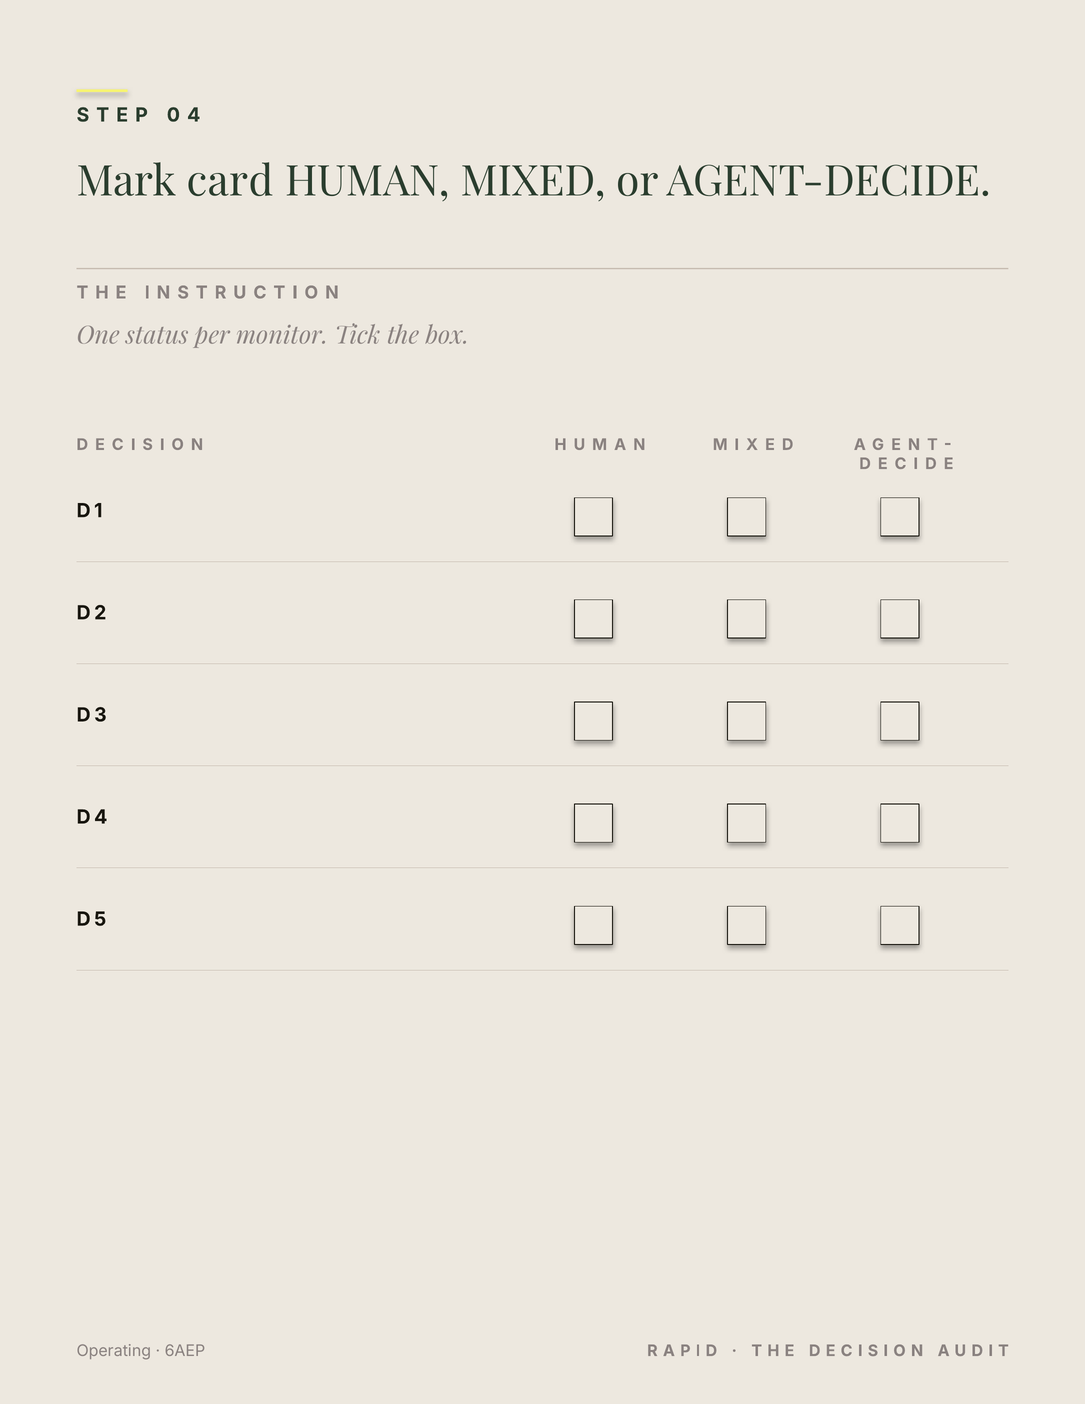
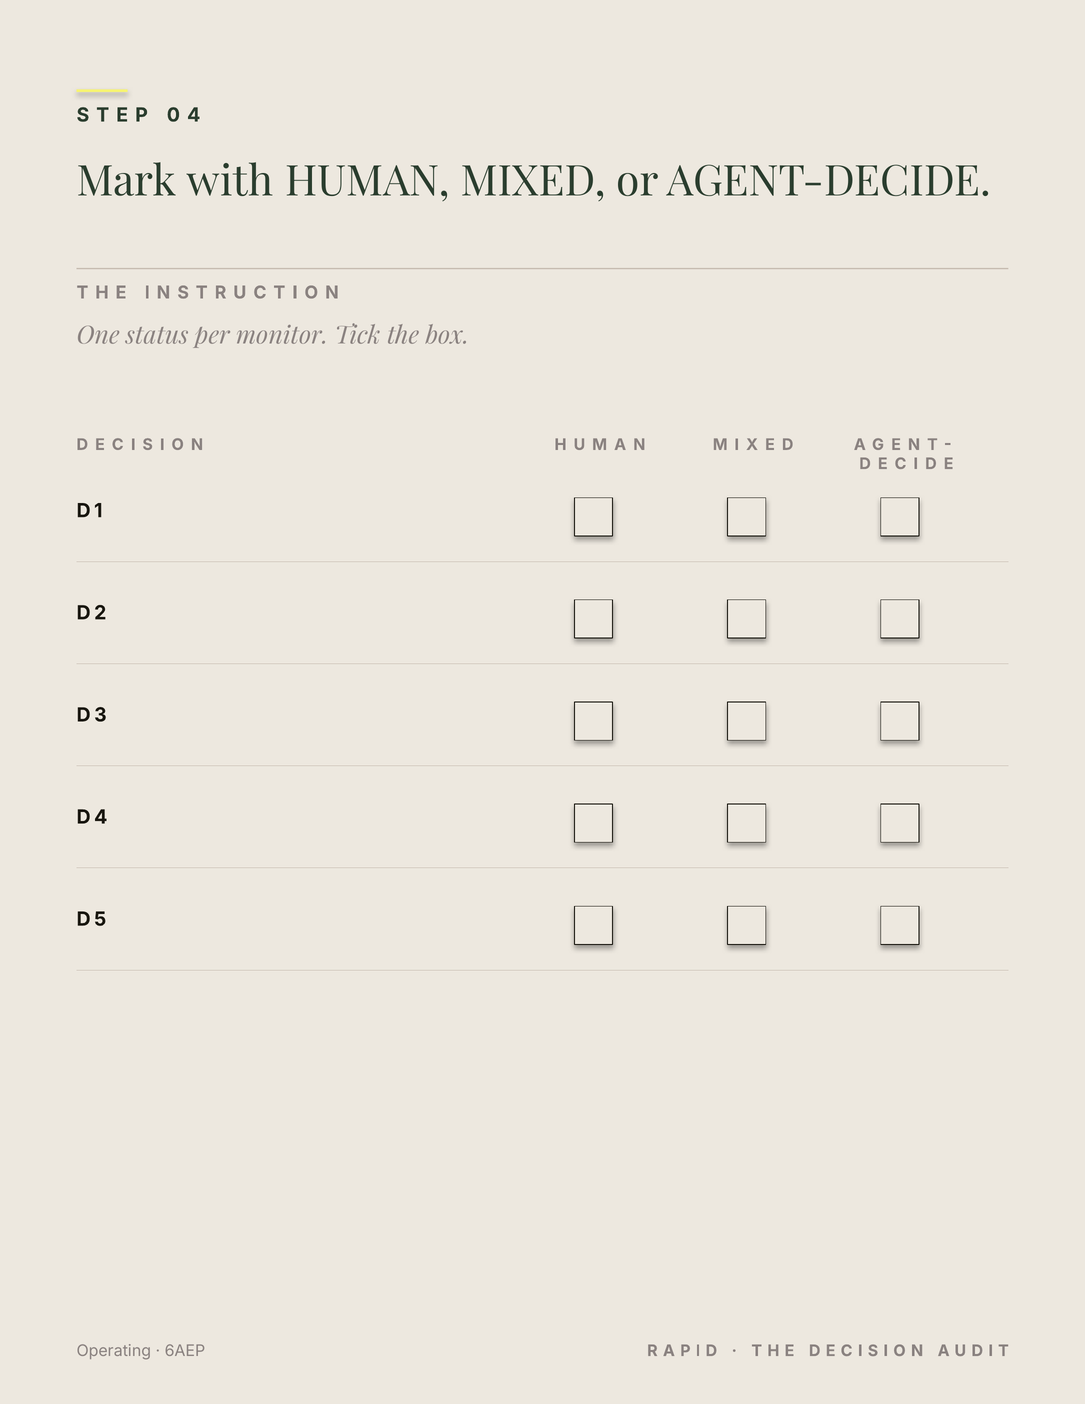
card: card -> with (230, 182)
